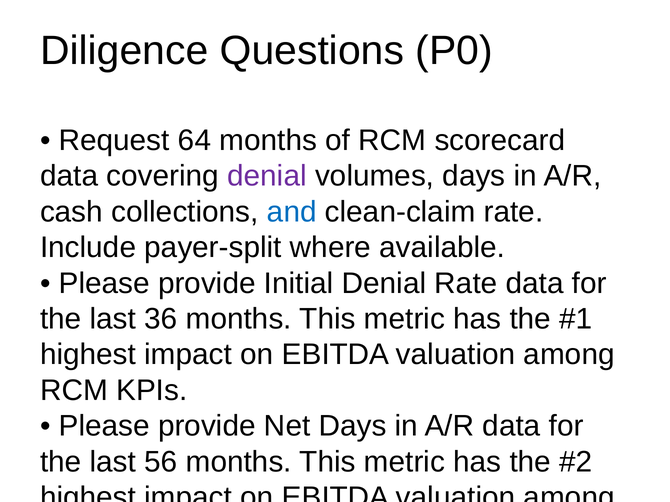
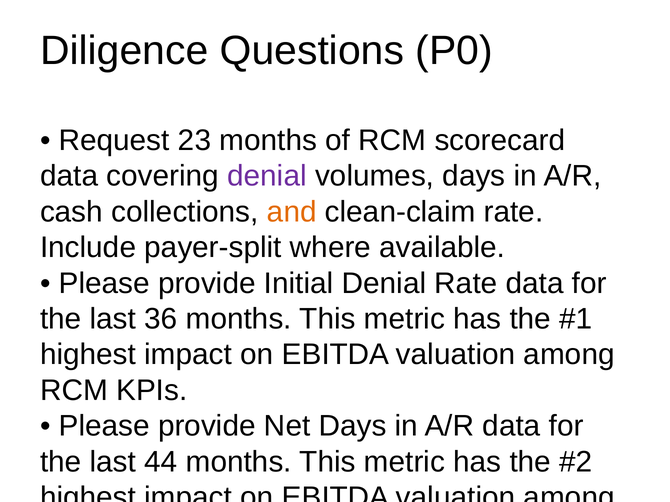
64: 64 -> 23 (194, 140)
and colour: blue -> orange (292, 212)
56: 56 -> 44 (161, 462)
